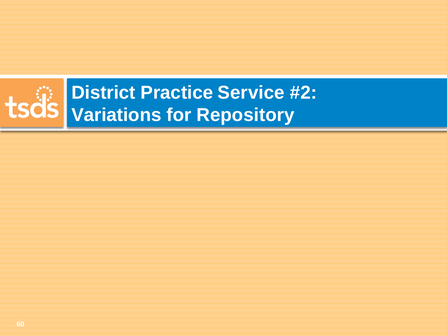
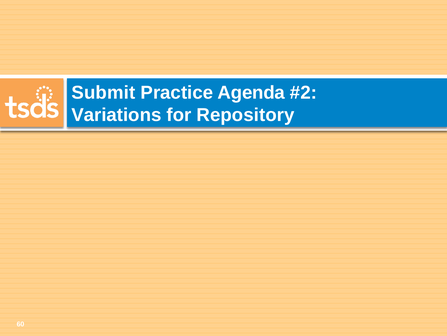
District: District -> Submit (103, 93)
Service: Service -> Agenda (251, 93)
